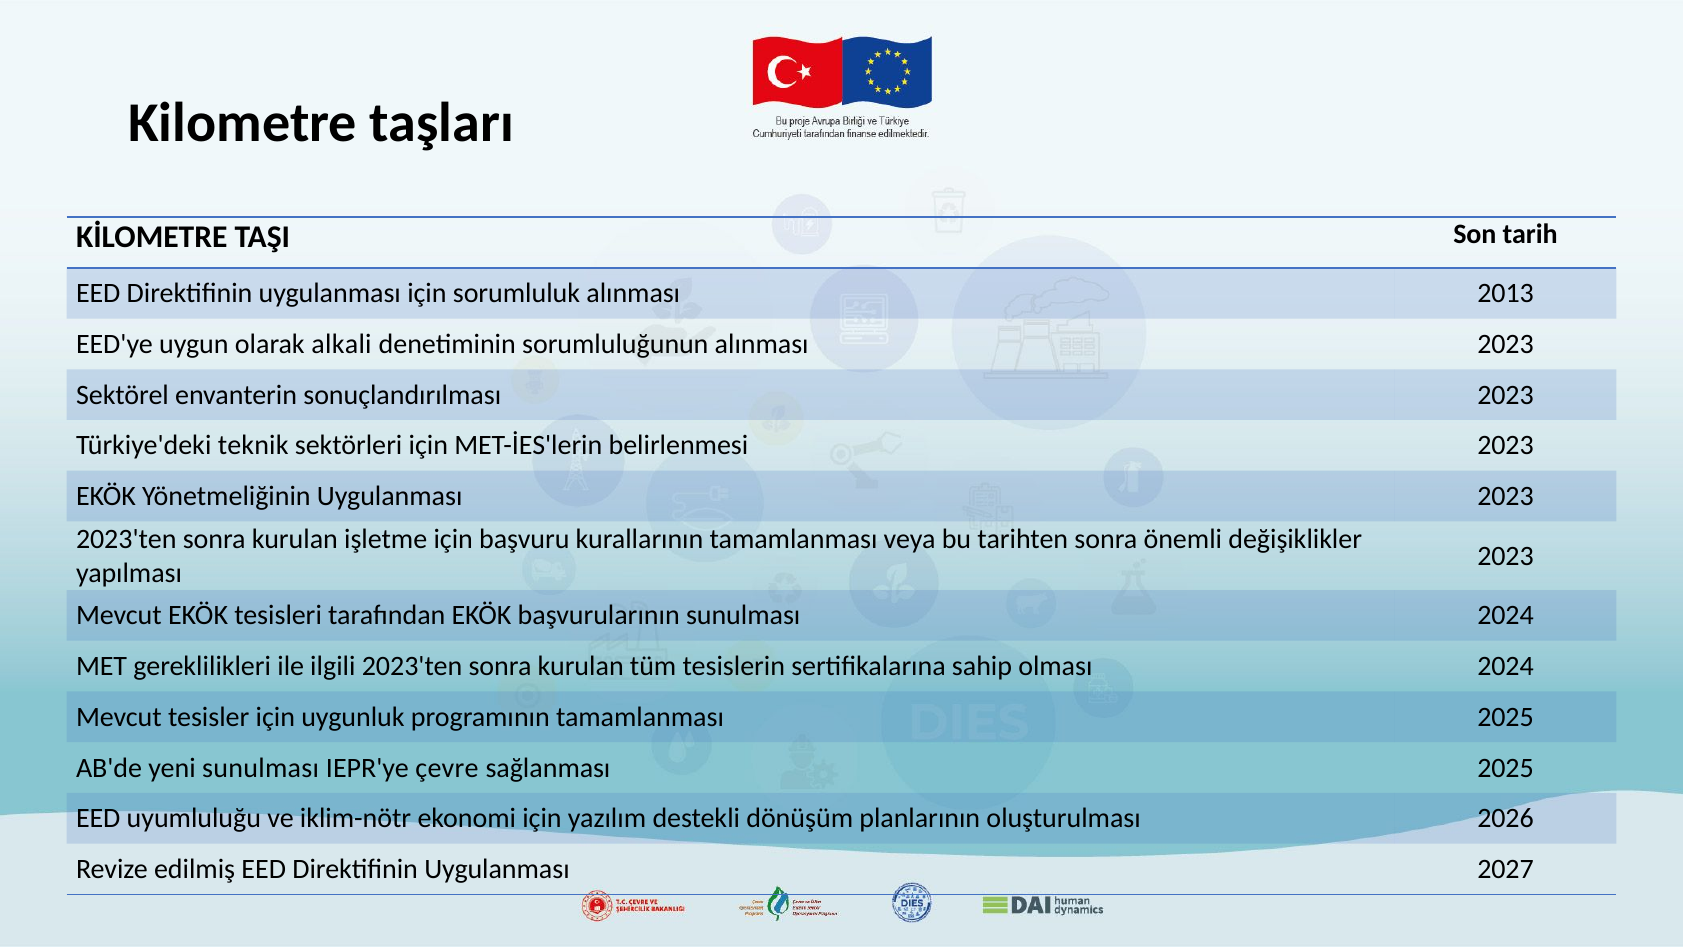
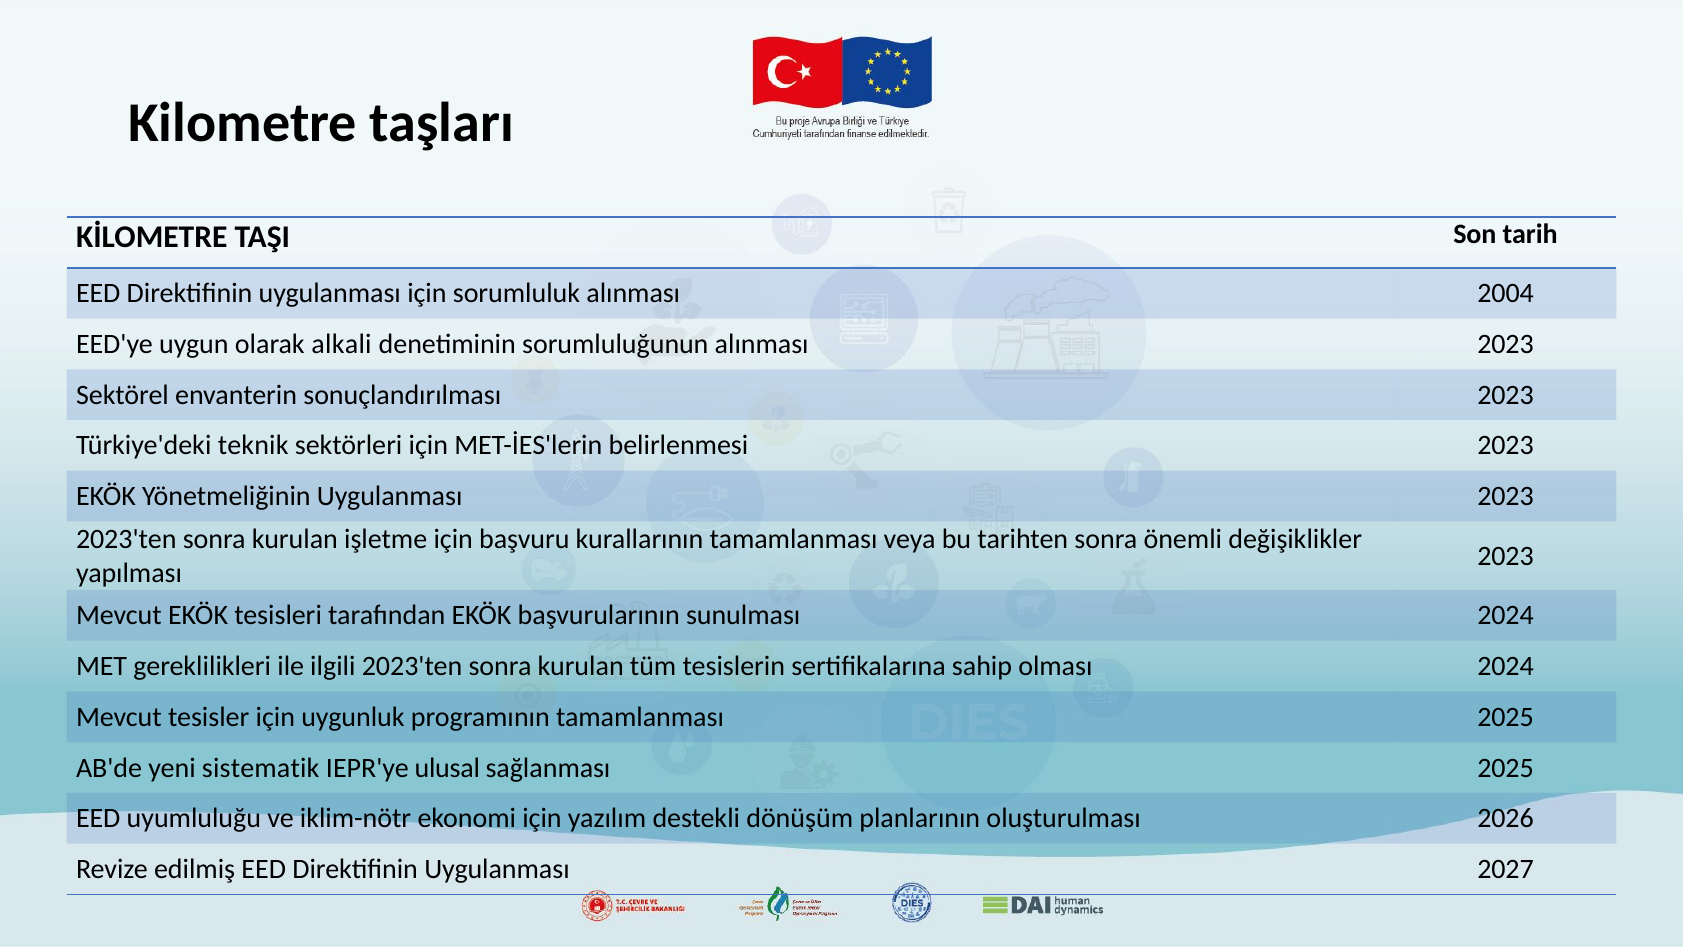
2013: 2013 -> 2004 (1506, 293)
yeni sunulması: sunulması -> sistematik (261, 768)
çevre: çevre -> ulusal (447, 768)
